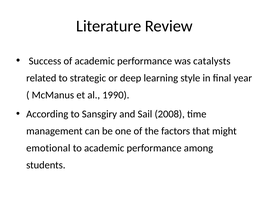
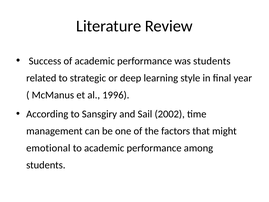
was catalysts: catalysts -> students (212, 61)
1990: 1990 -> 1996 (116, 95)
2008: 2008 -> 2002 (170, 114)
